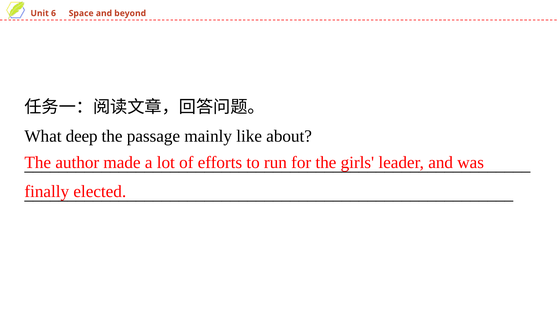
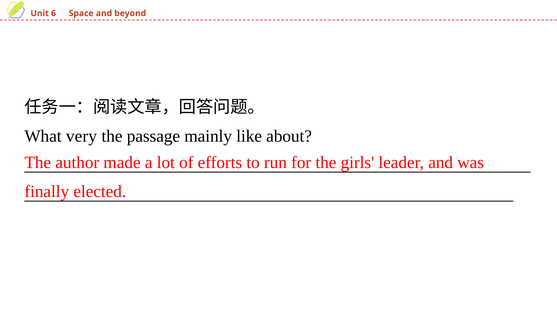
deep: deep -> very (81, 136)
